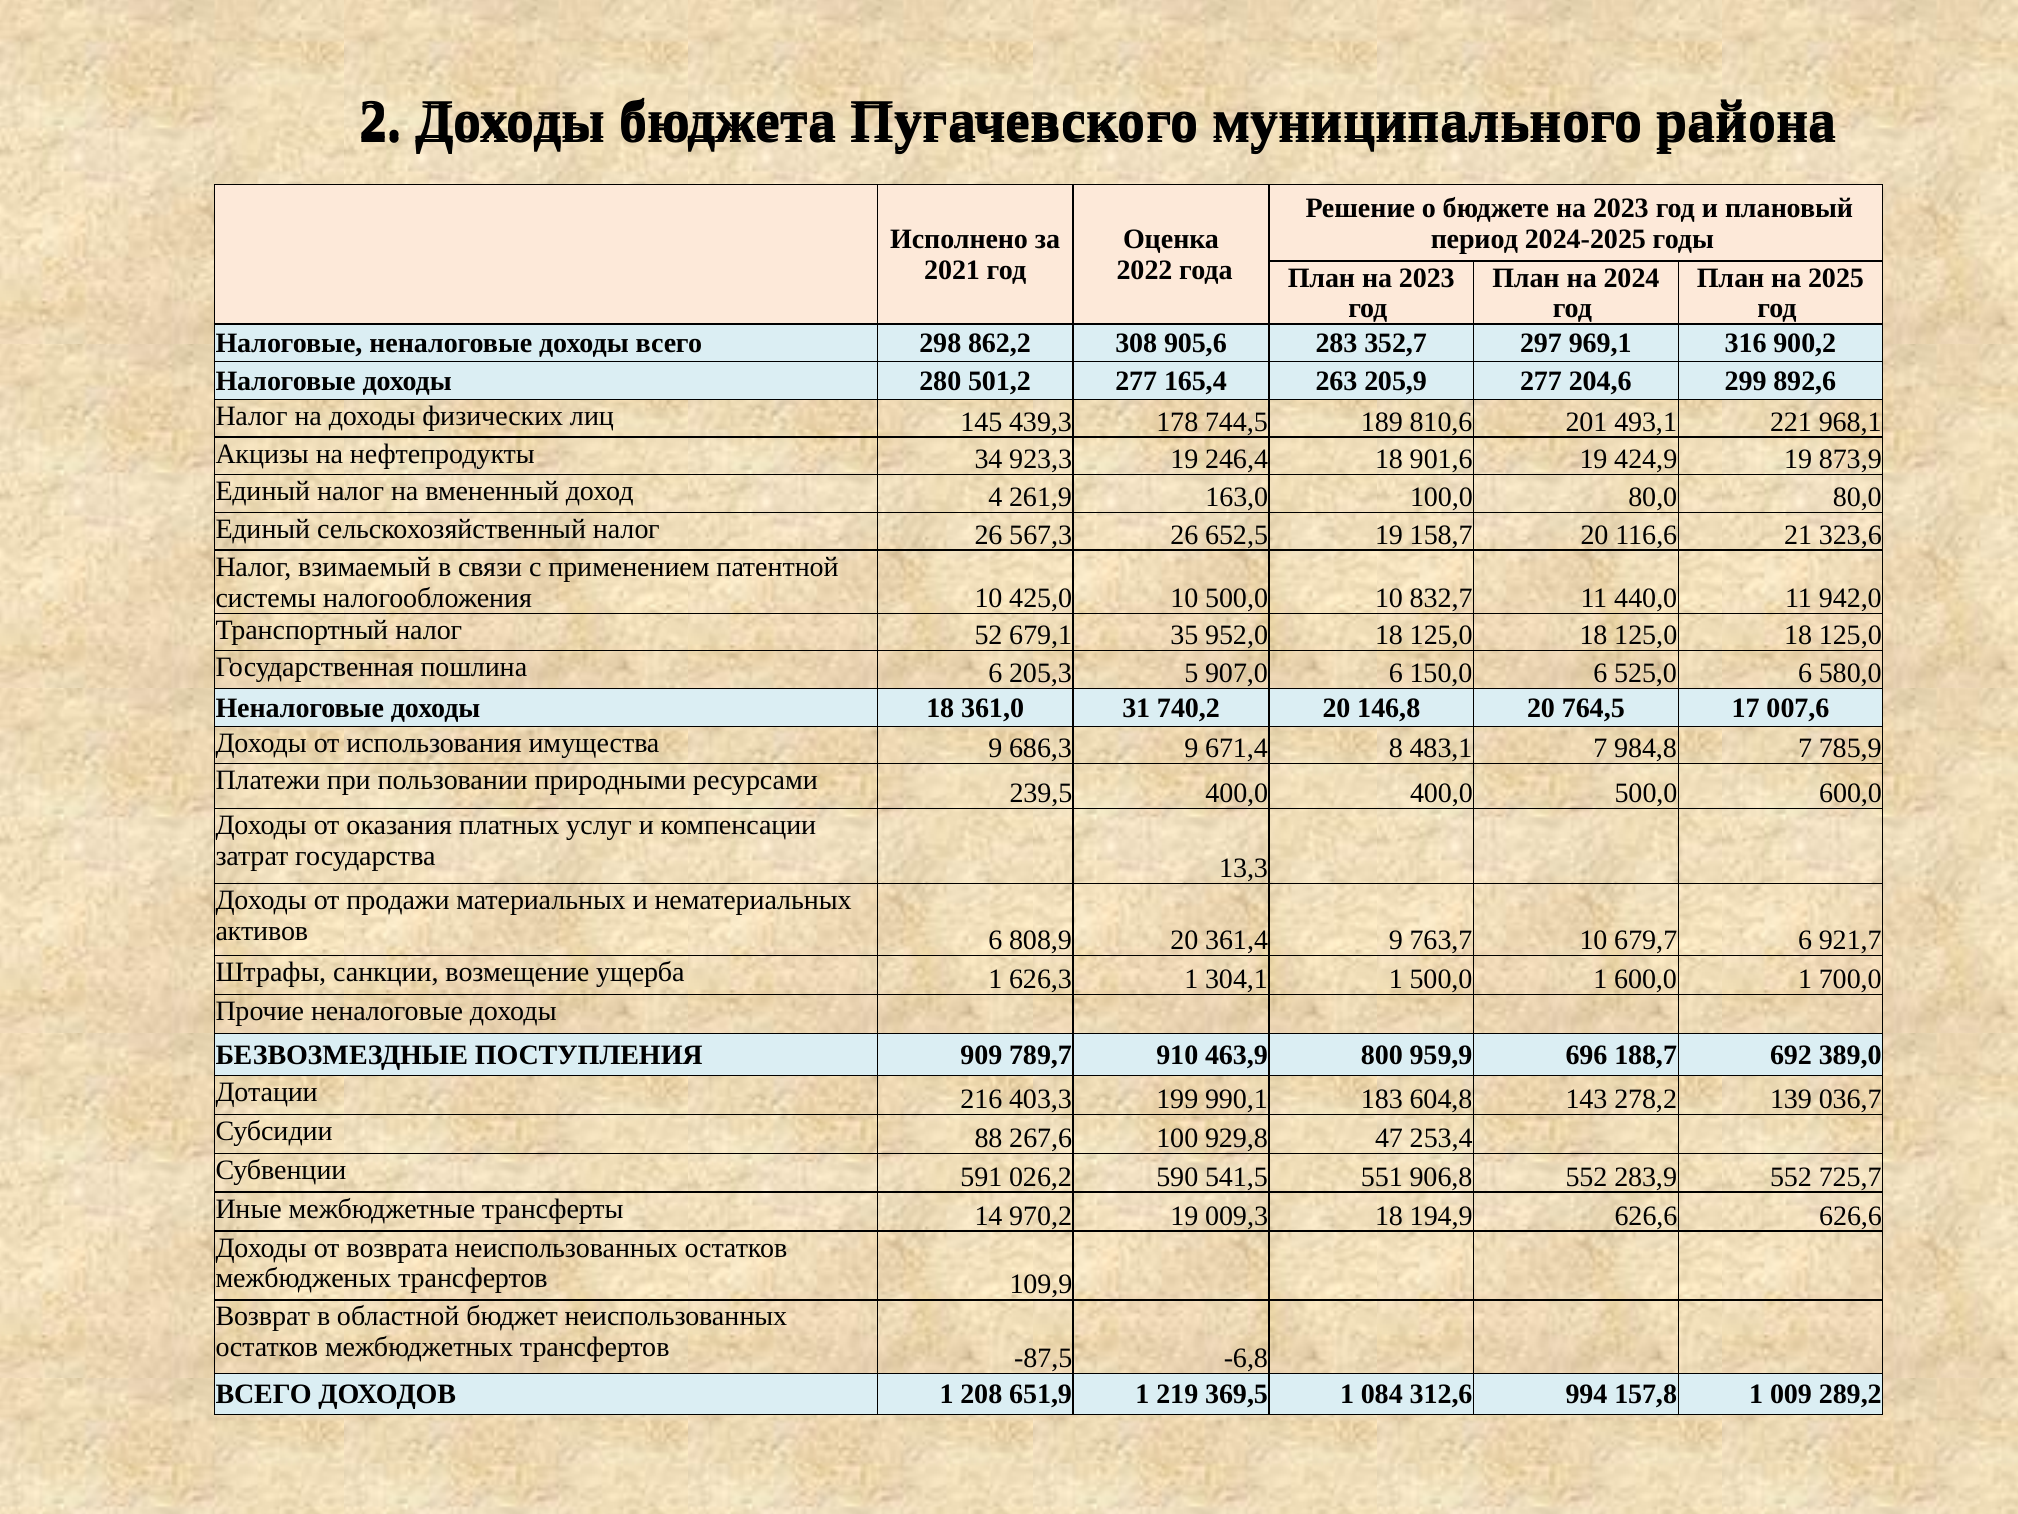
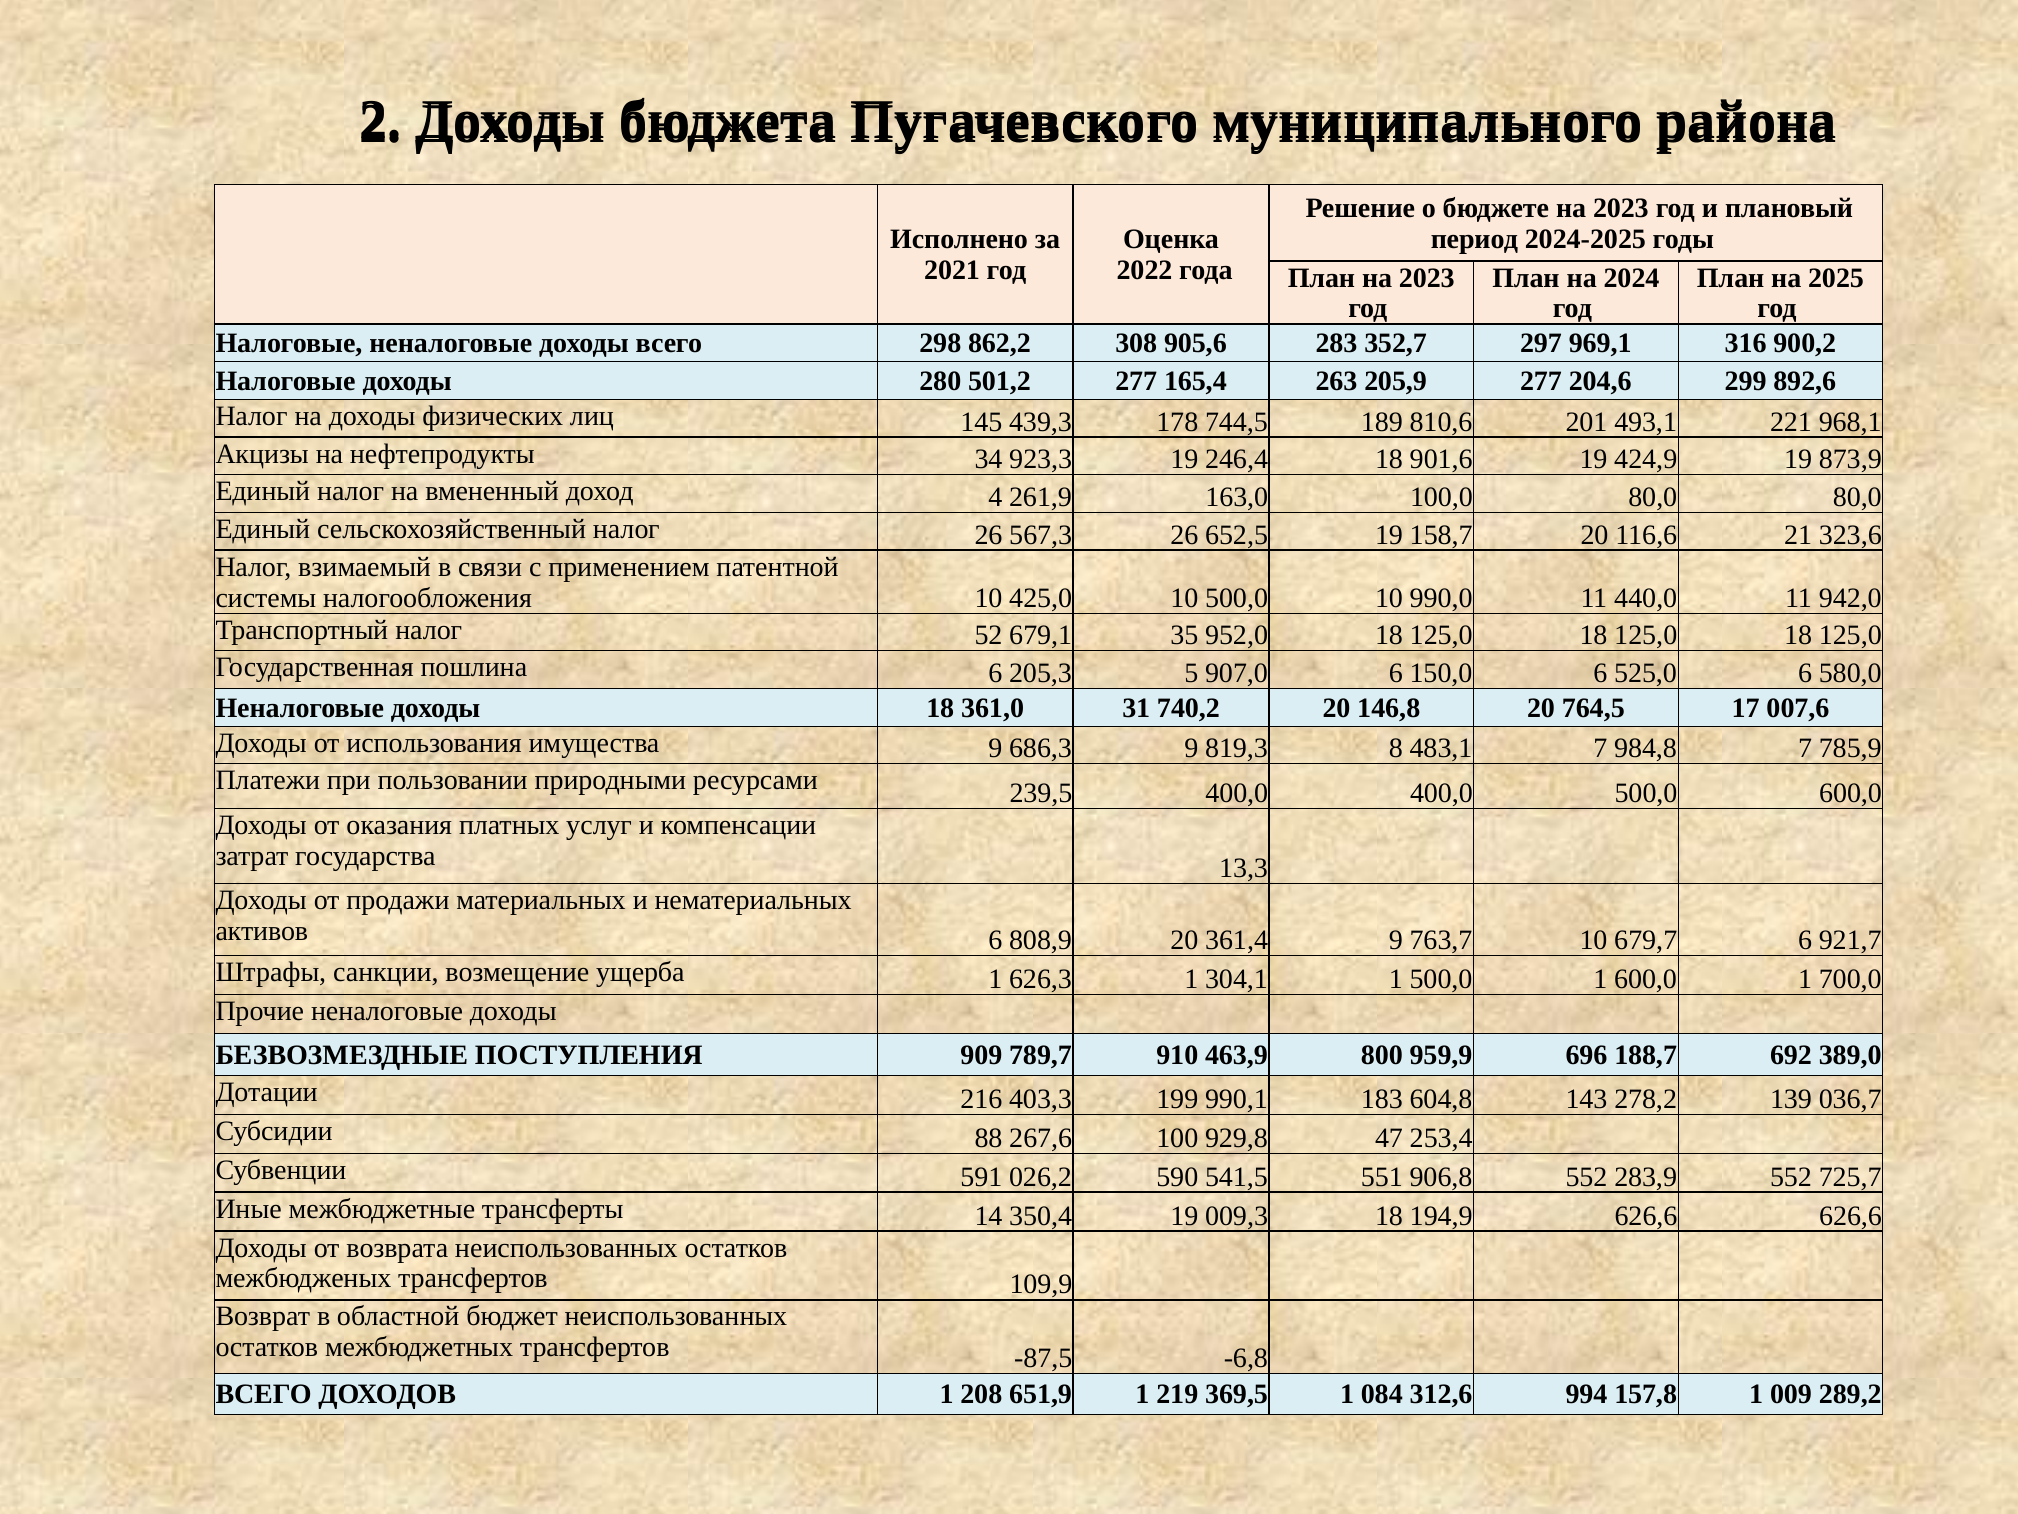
832,7: 832,7 -> 990,0 (1441, 598)
671,4: 671,4 -> 819,3 (1236, 748)
970,2: 970,2 -> 350,4 (1041, 1215)
